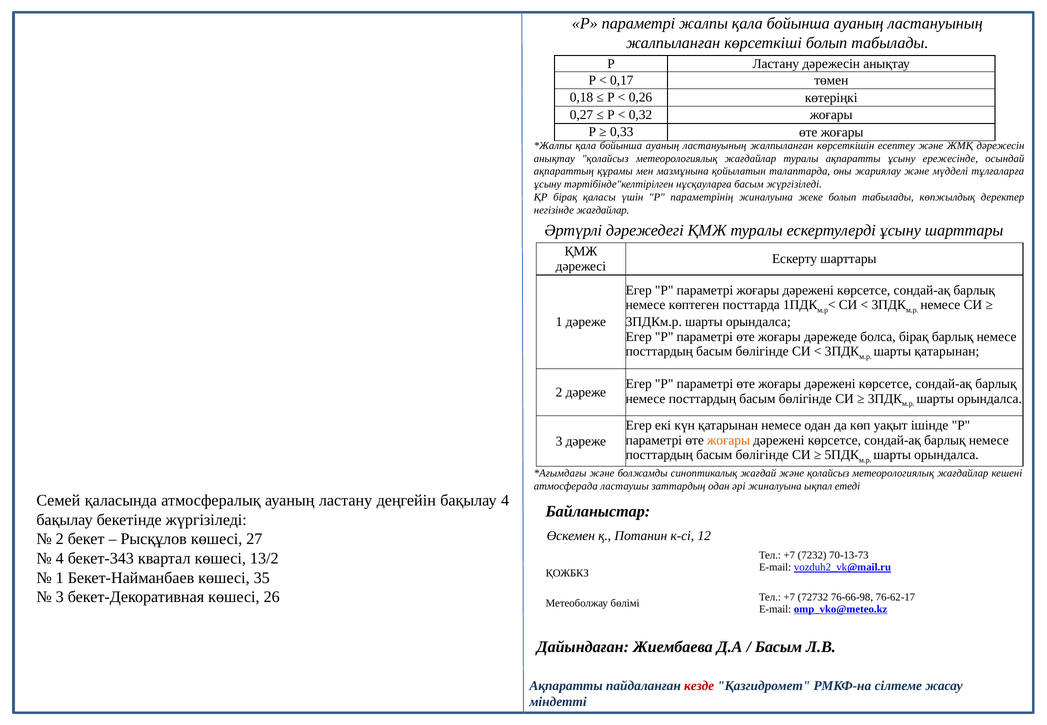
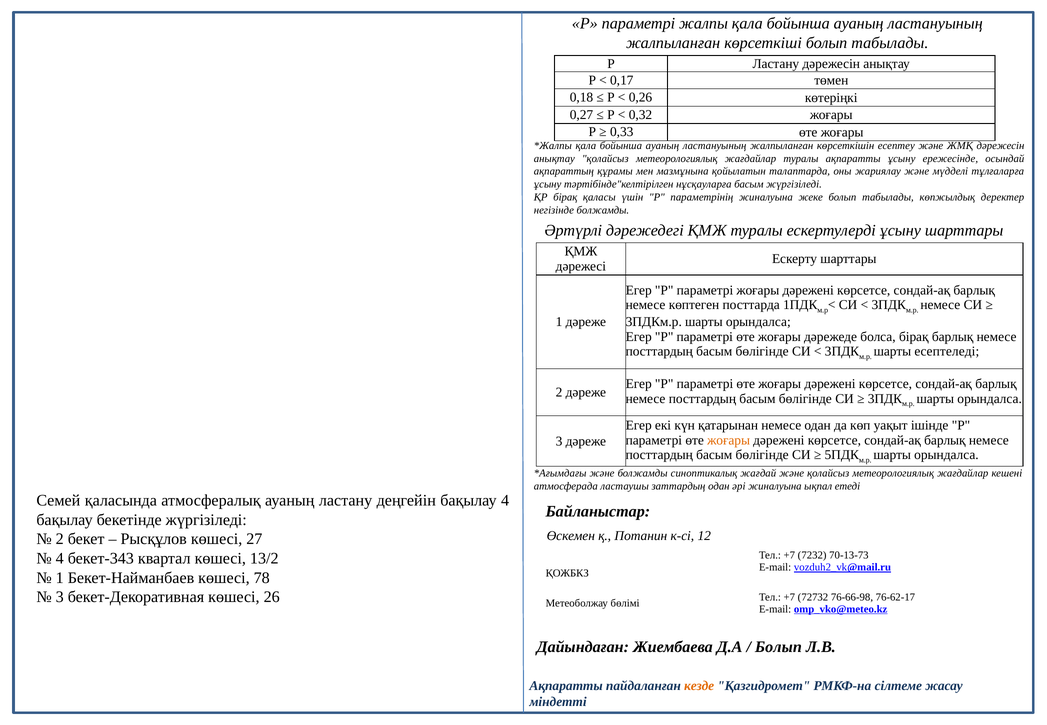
негізінде жағдайлар: жағдайлар -> болжамды (603, 210)
шарты қатарынан: қатарынан -> есептеледі (947, 351)
35: 35 -> 78 (262, 578)
Басым: Басым -> Болып (778, 647)
кезде colour: red -> orange (699, 686)
